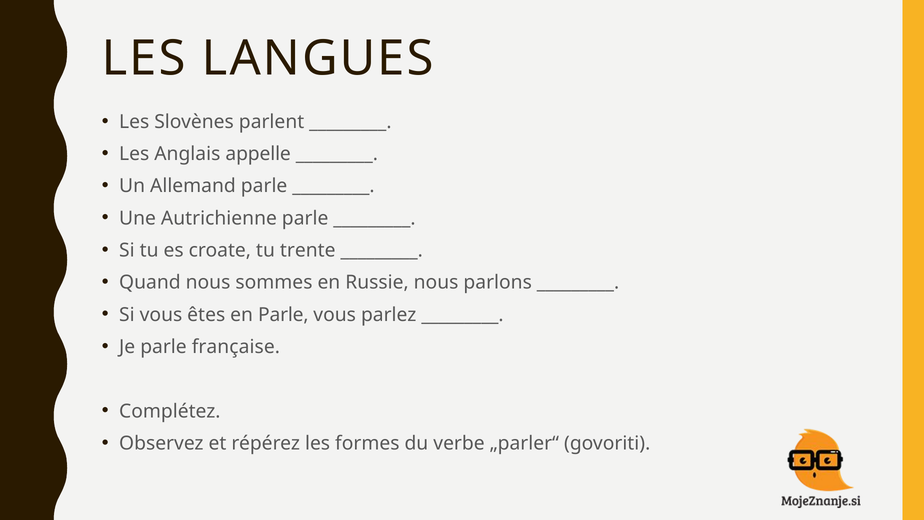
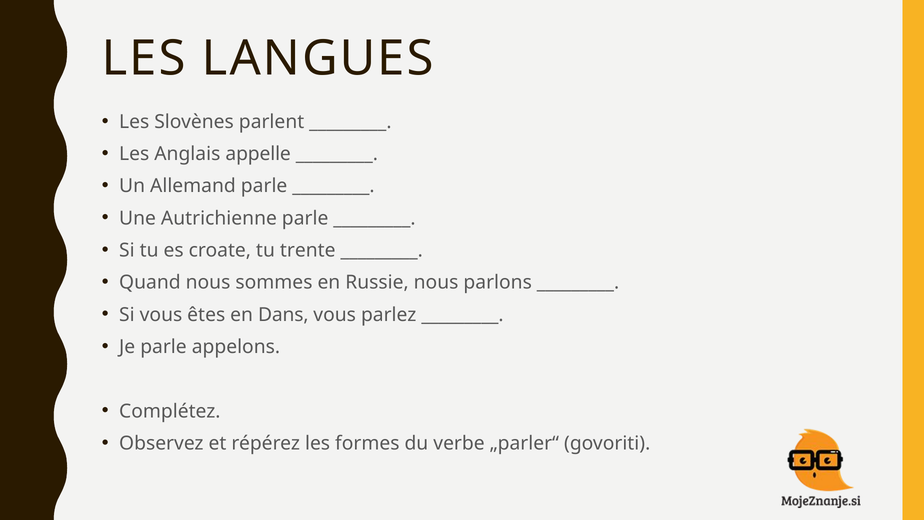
en Parle: Parle -> Dans (283, 315)
française: française -> appelons (236, 347)
